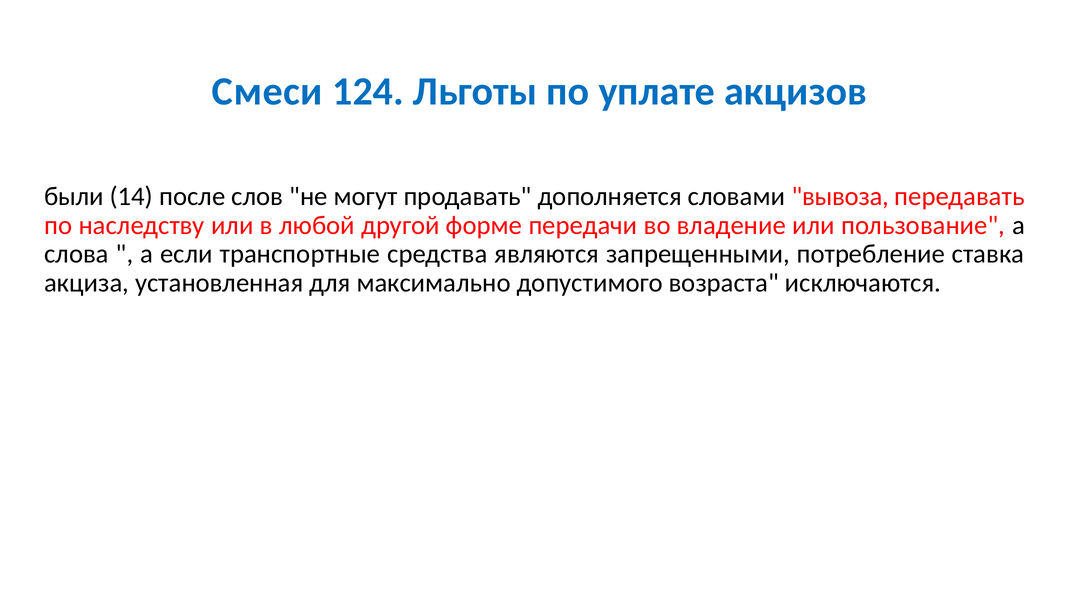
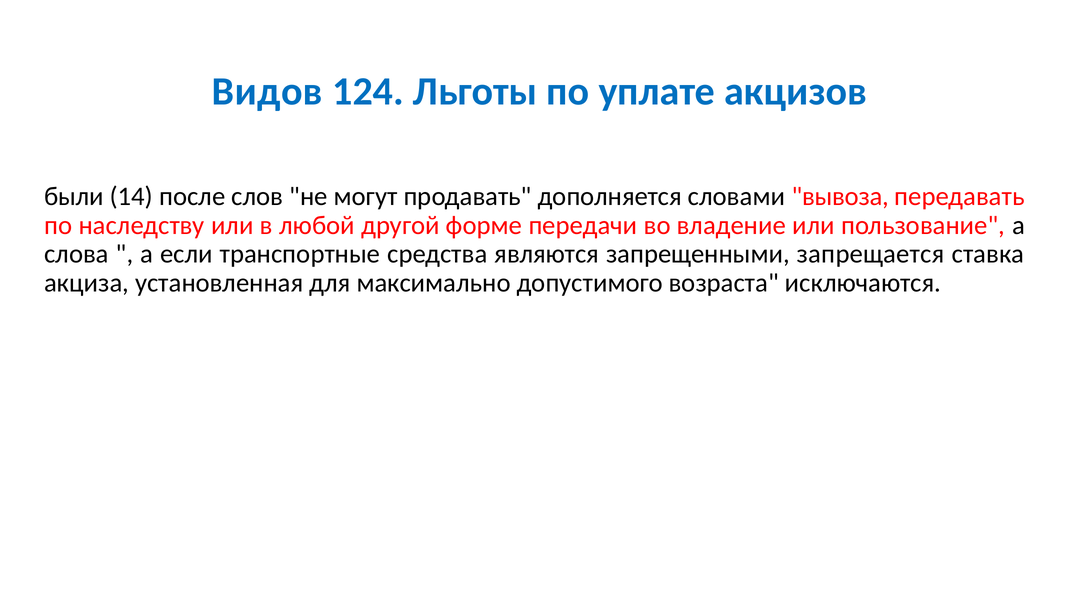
Смеси: Смеси -> Видов (267, 91)
потребление: потребление -> запрещается (871, 254)
